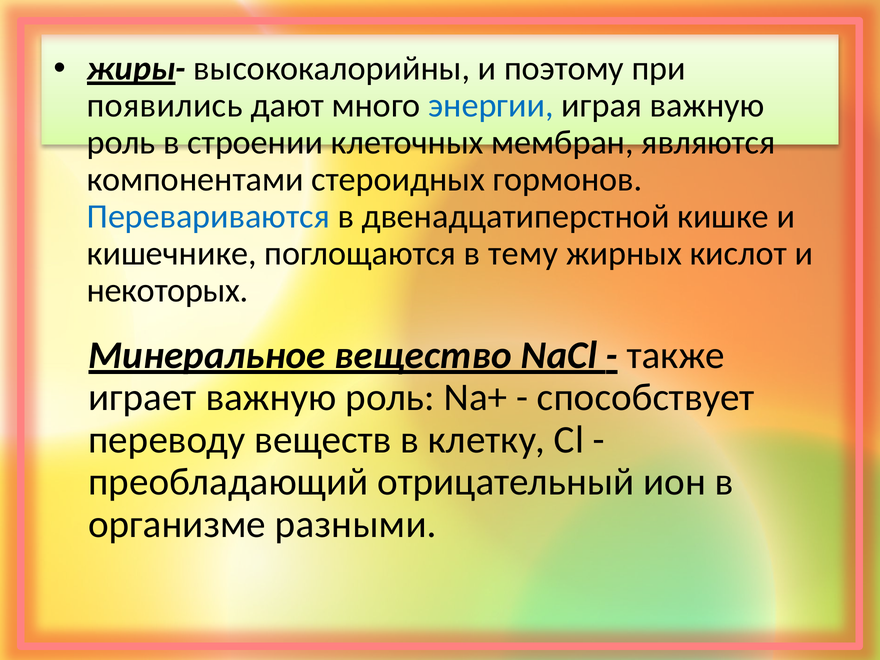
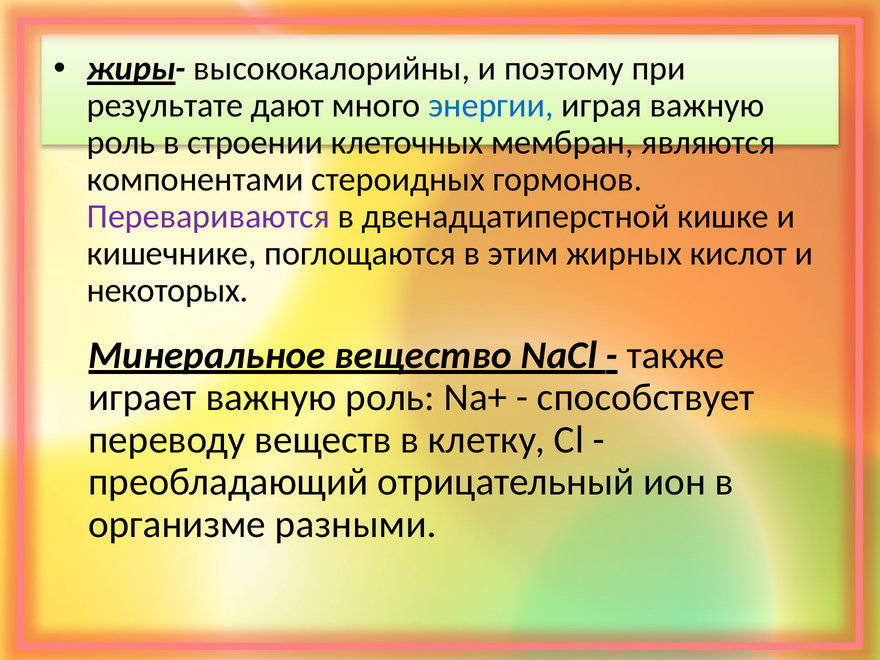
появились: появились -> результате (165, 106)
Перевариваются colour: blue -> purple (208, 216)
тему: тему -> этим (523, 253)
